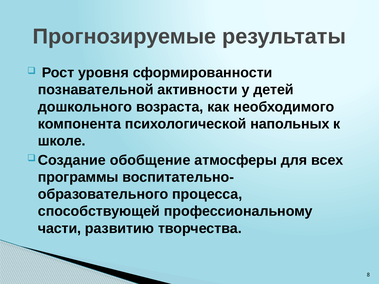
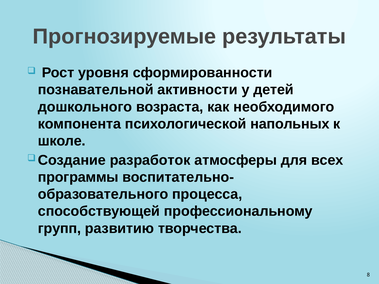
обобщение: обобщение -> разработок (150, 160)
части: части -> групп (59, 229)
